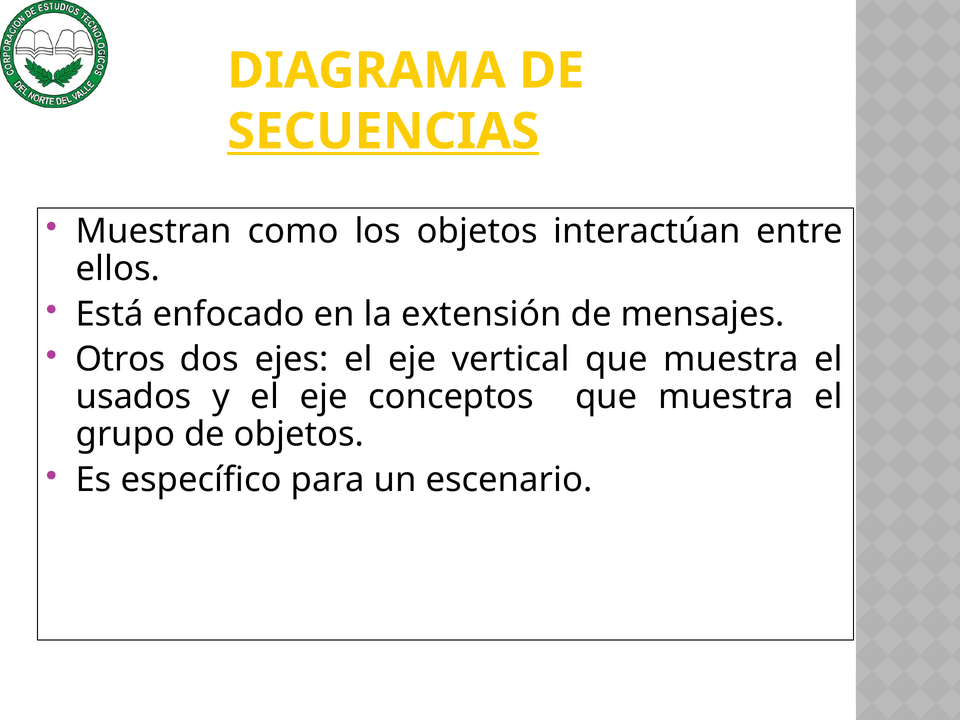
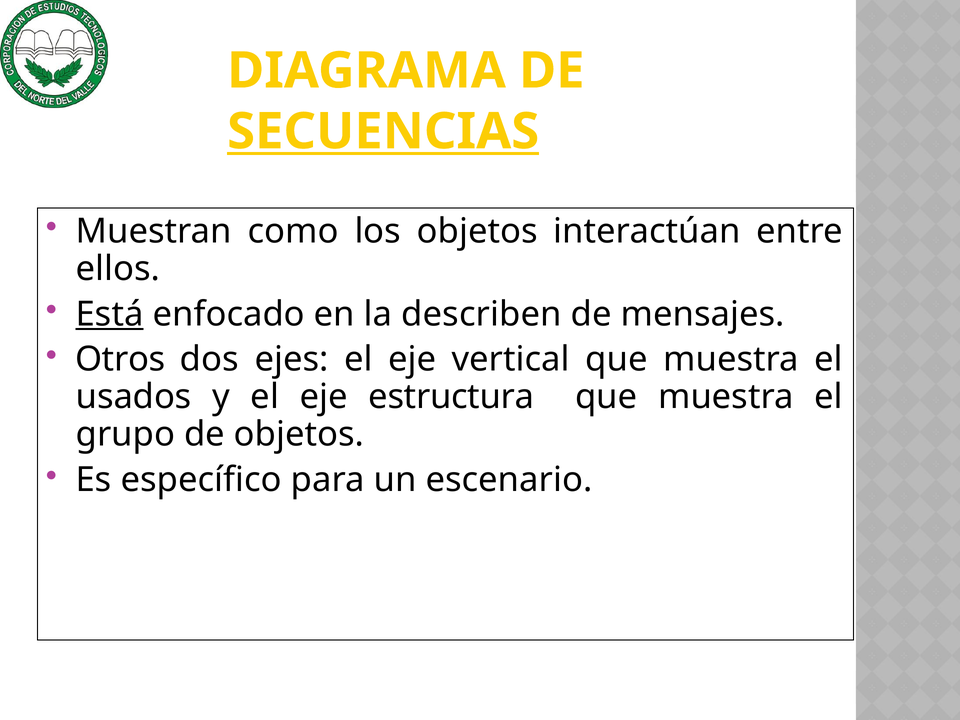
Está underline: none -> present (110, 314)
extensión: extensión -> describen (481, 314)
conceptos: conceptos -> estructura (451, 397)
